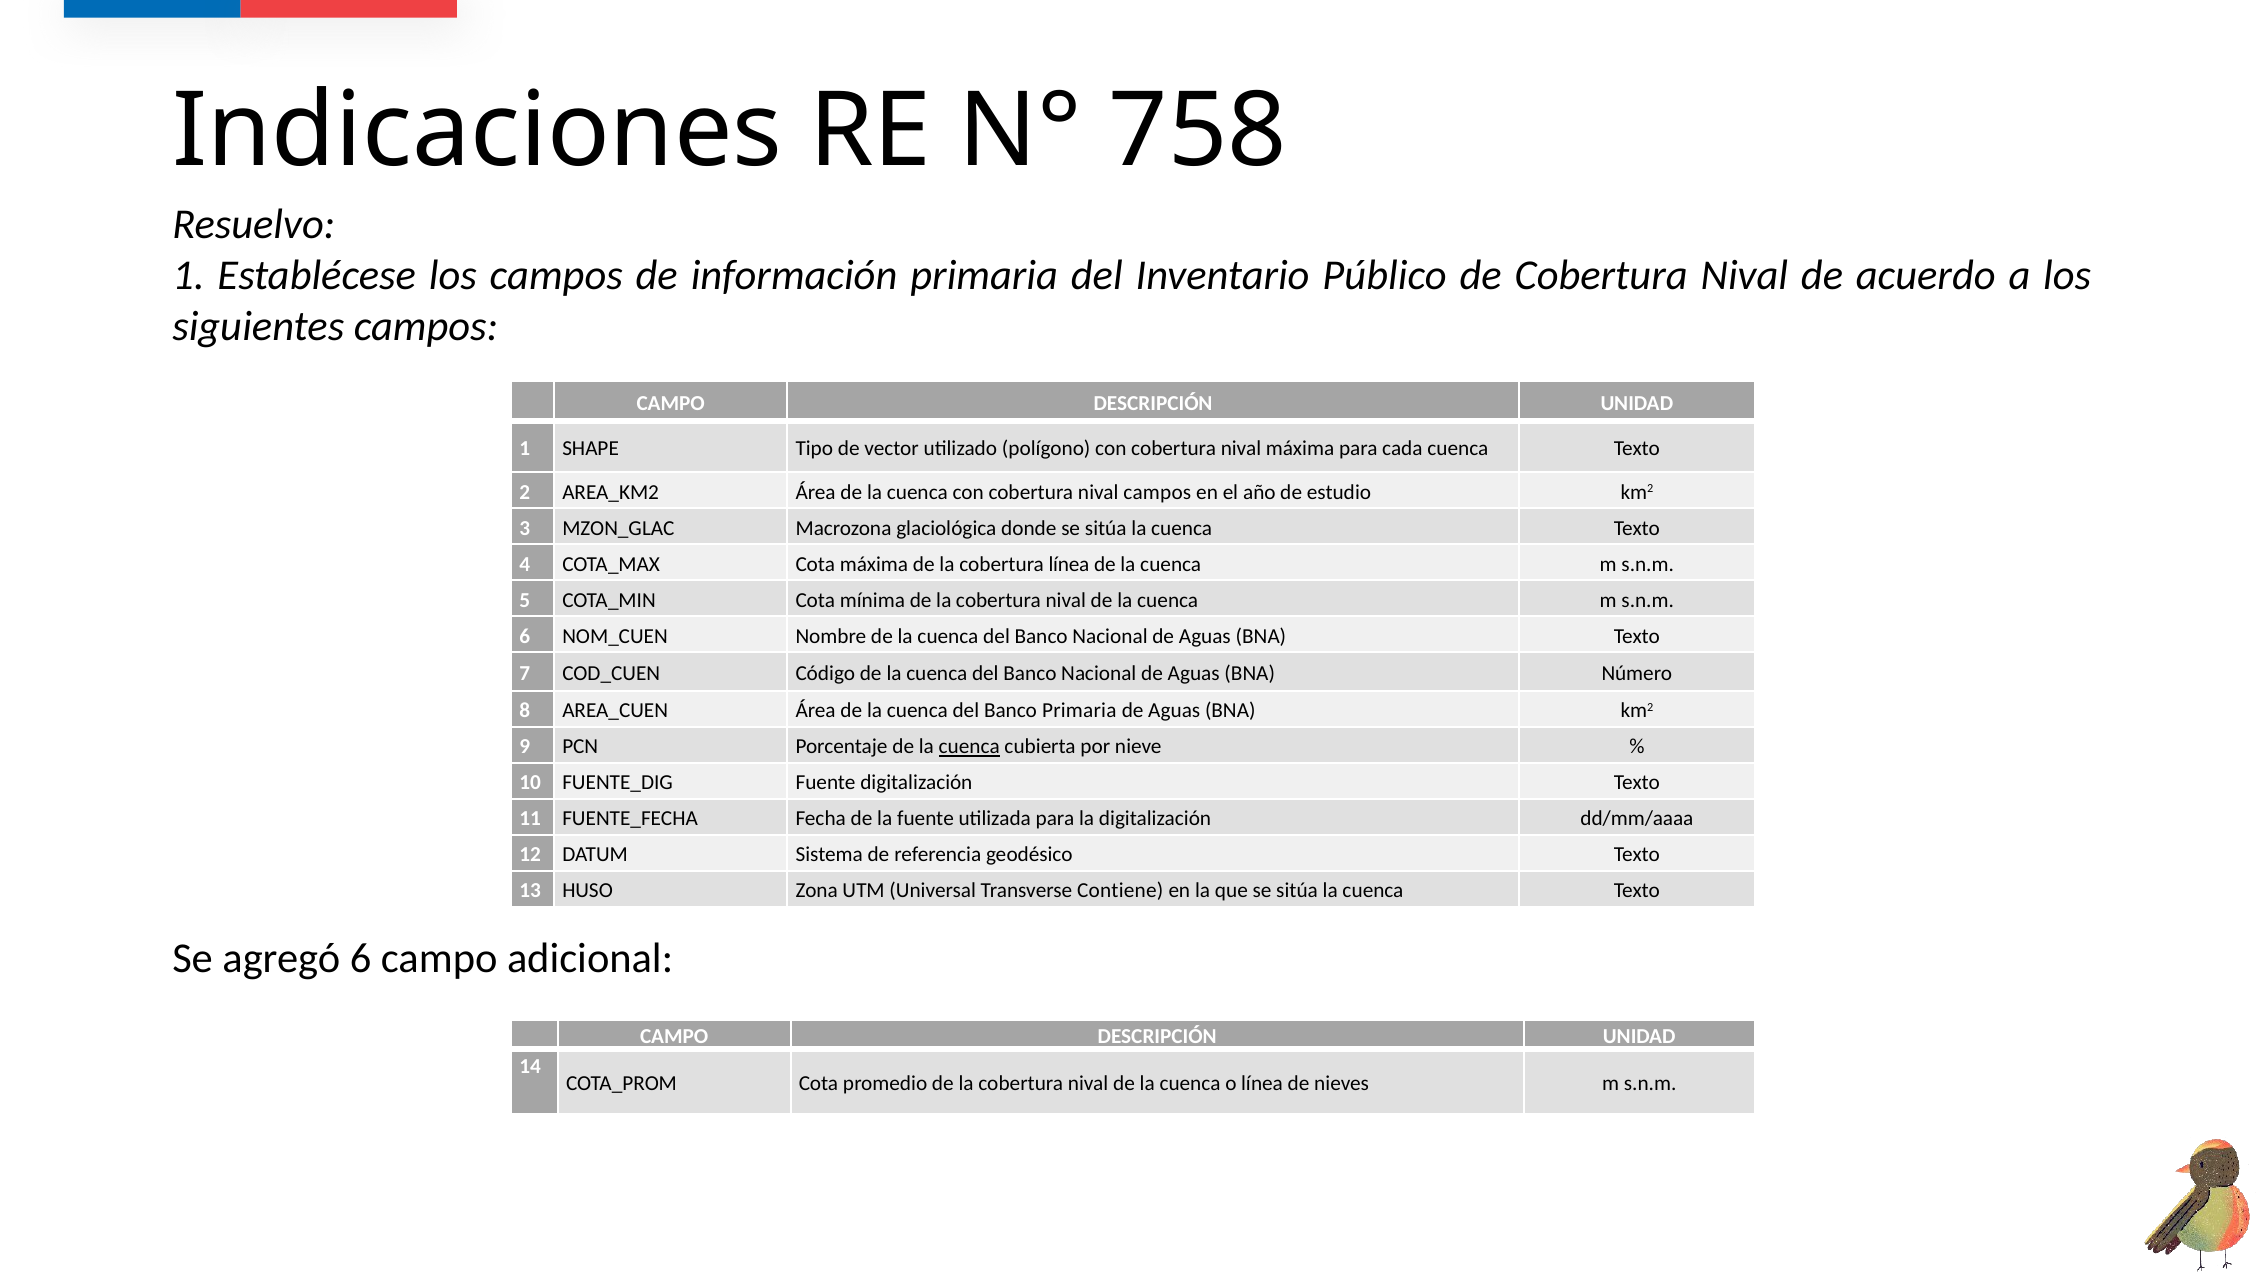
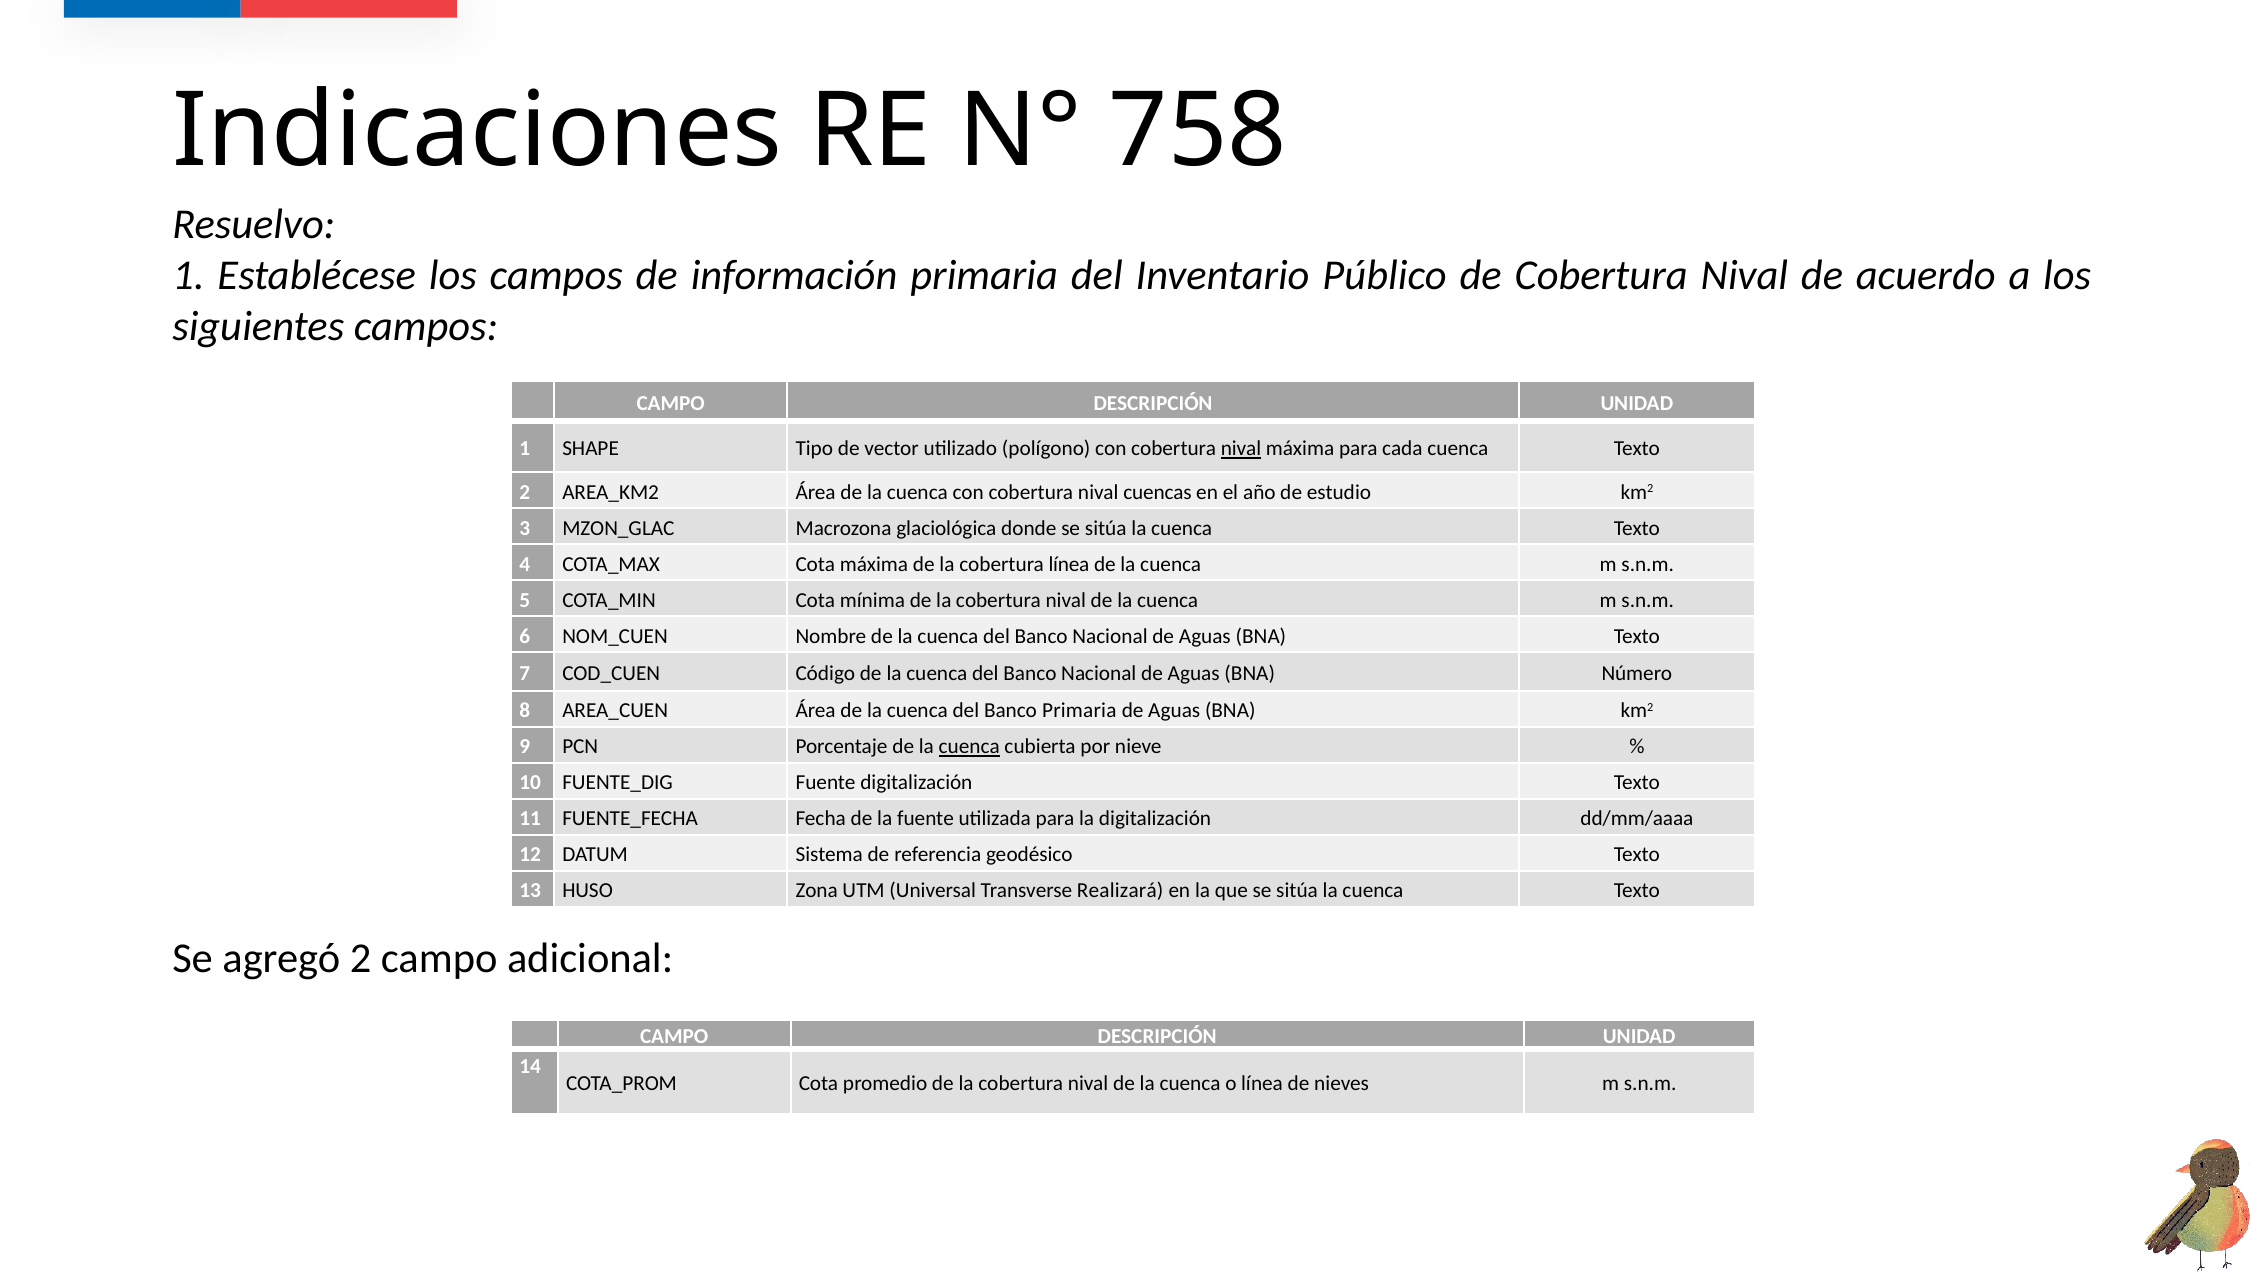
nival underline: none -> present (1241, 449)
nival campos: campos -> cuencas (1157, 492)
Contiene: Contiene -> Realizará (1120, 891)
agregó 6: 6 -> 2 (361, 958)
